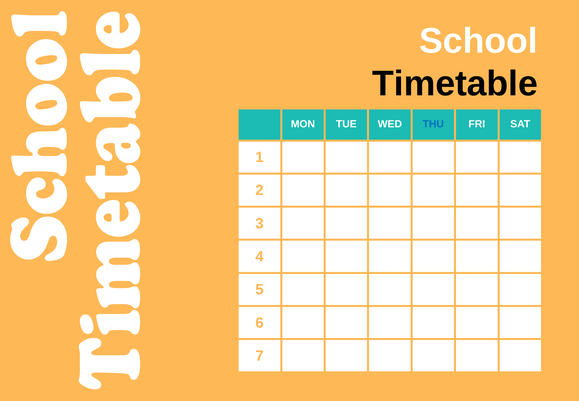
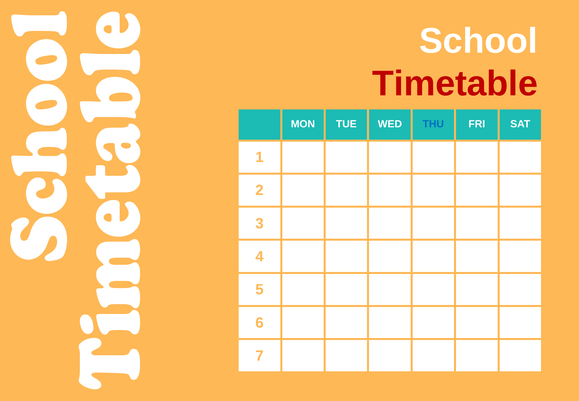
Timetable colour: black -> red (455, 84)
